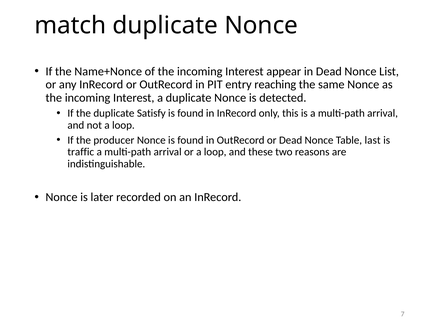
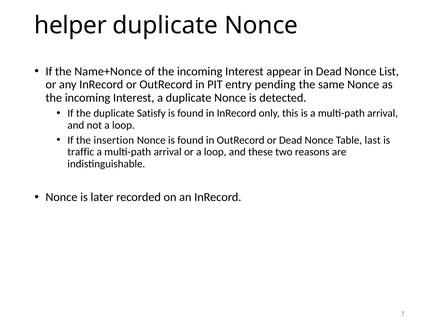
match: match -> helper (71, 26)
reaching: reaching -> pending (275, 85)
producer: producer -> insertion (114, 140)
